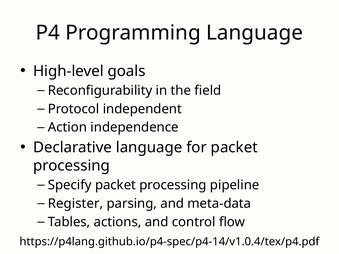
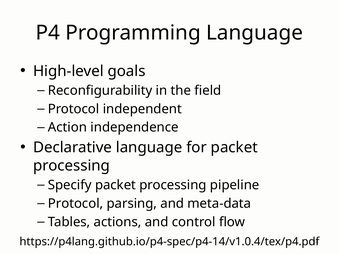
Register: Register -> Protocol (76, 204)
